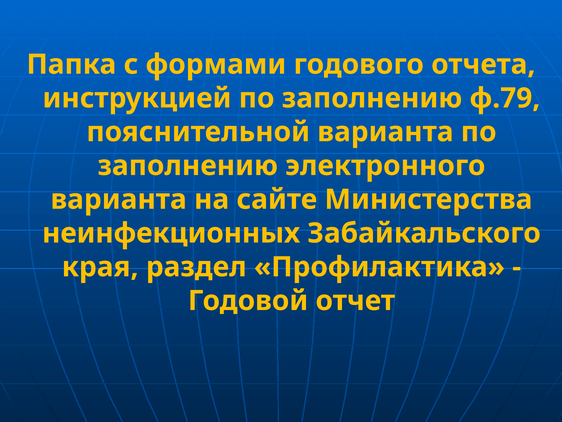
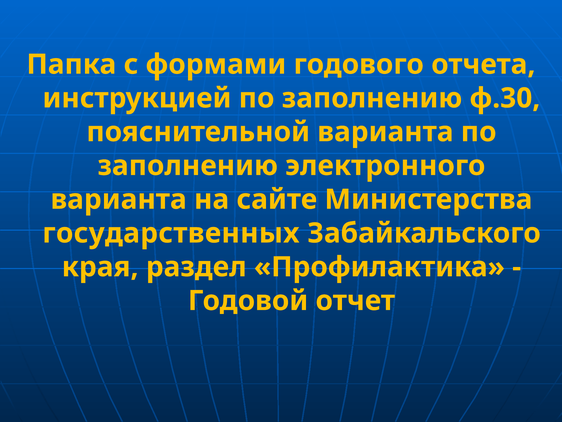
ф.79: ф.79 -> ф.30 (505, 98)
неинфекционных: неинфекционных -> государственных (171, 233)
